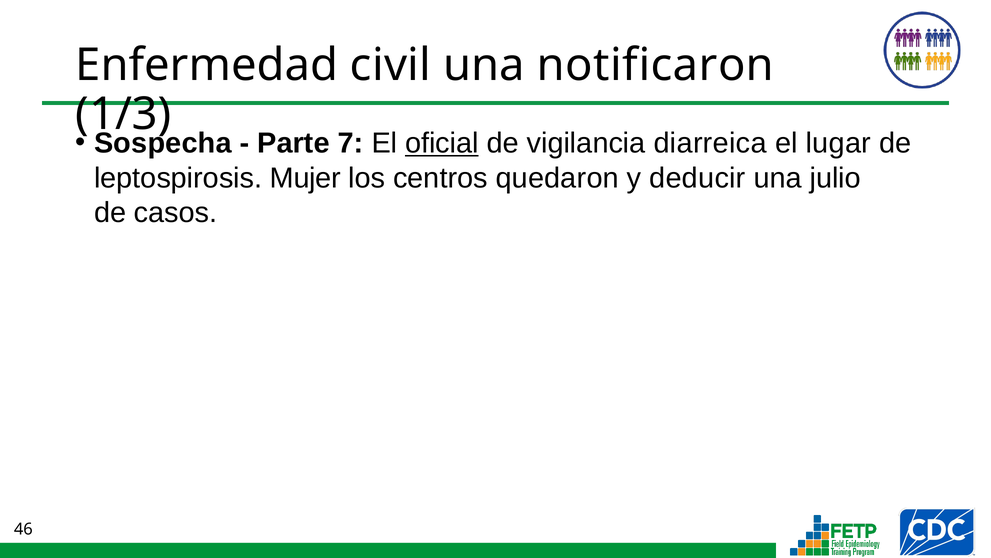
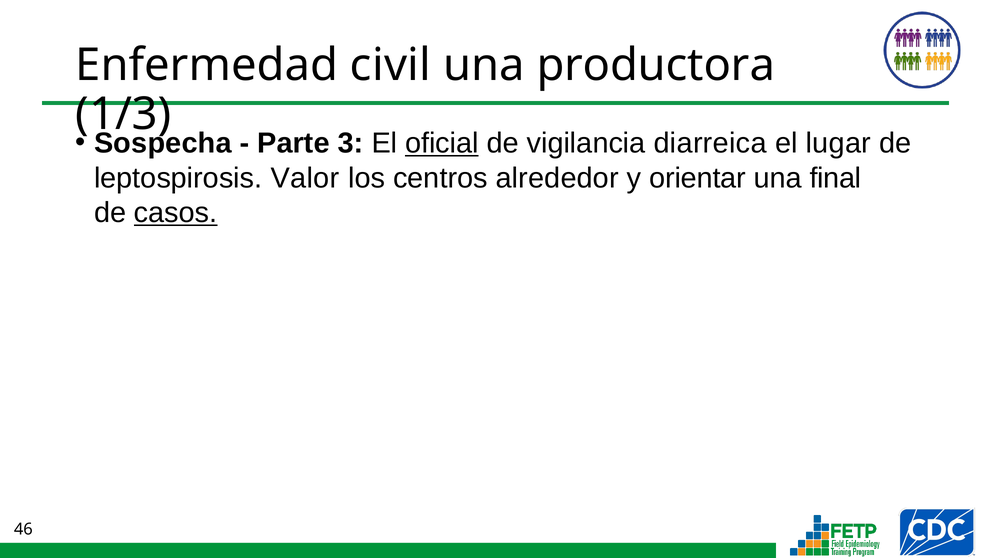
notificaron: notificaron -> productora (656, 65)
7: 7 -> 3 (350, 143)
Mujer: Mujer -> Valor (305, 178)
quedaron: quedaron -> alrededor (557, 178)
deducir: deducir -> orientar (698, 178)
julio: julio -> final (835, 178)
casos underline: none -> present (176, 213)
